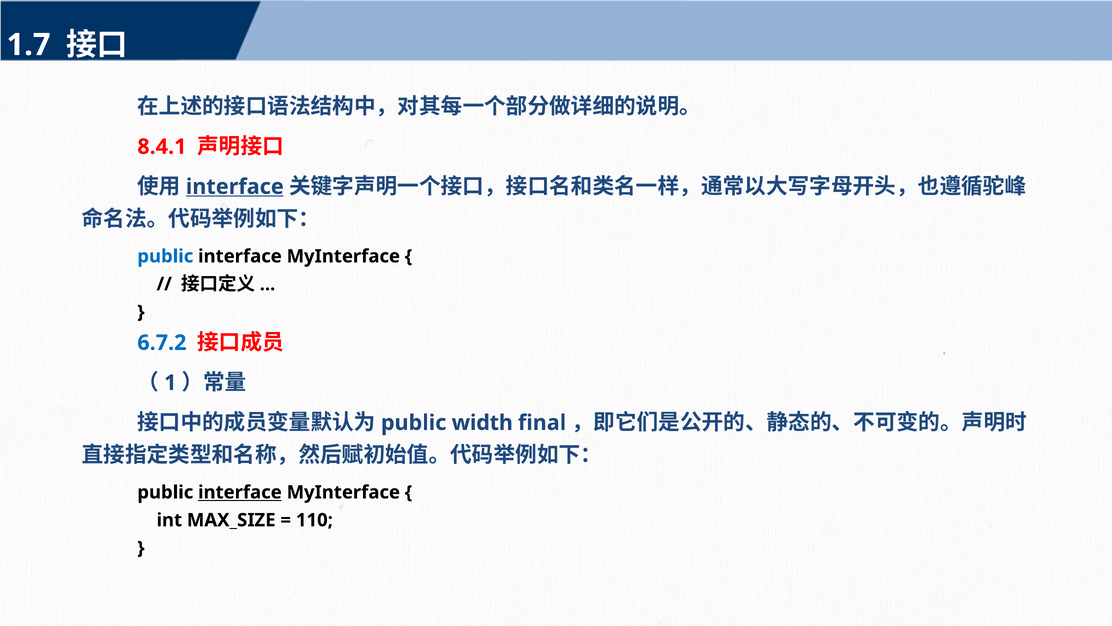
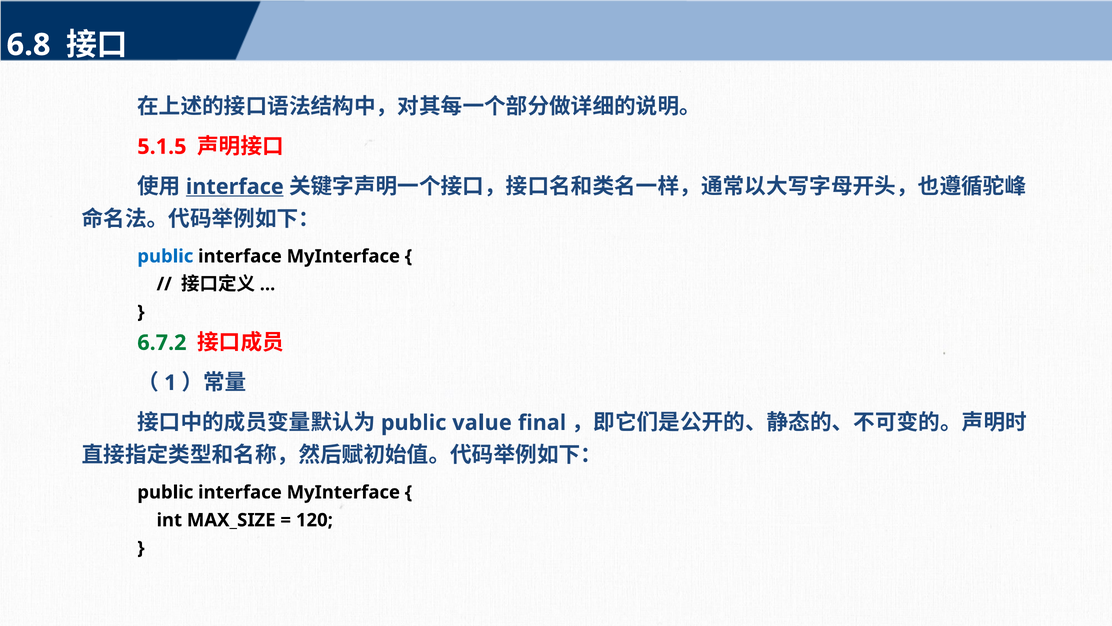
1.7: 1.7 -> 6.8 (29, 45)
8.4.1: 8.4.1 -> 5.1.5 (162, 147)
6.7.2 colour: blue -> green (162, 342)
width: width -> value (482, 423)
interface underline: present -> none (240, 492)
110: 110 -> 120 (314, 520)
